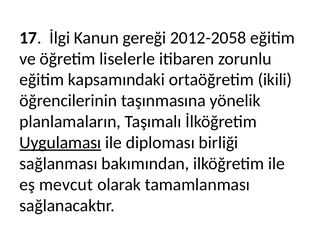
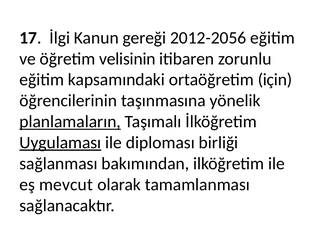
2012-2058: 2012-2058 -> 2012-2056 (208, 38)
liselerle: liselerle -> velisinin (127, 59)
ikili: ikili -> için (275, 80)
planlamaların underline: none -> present (70, 122)
